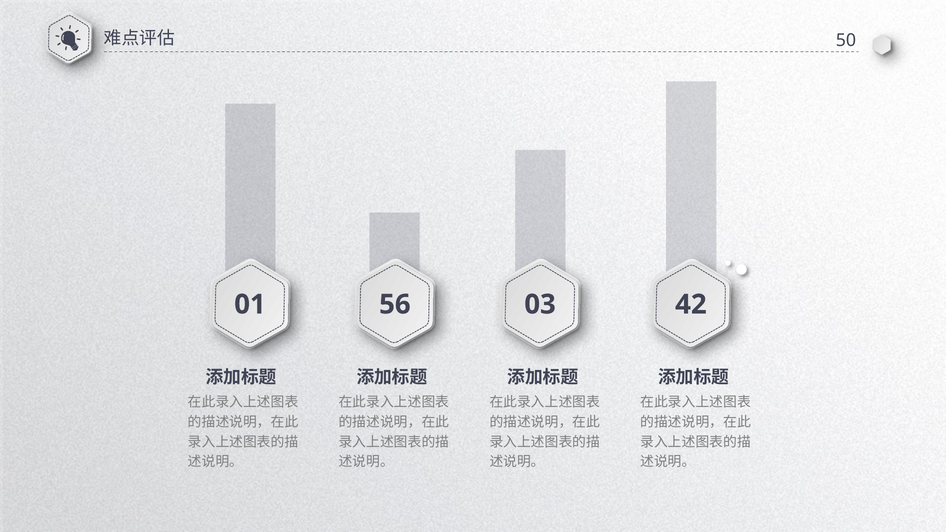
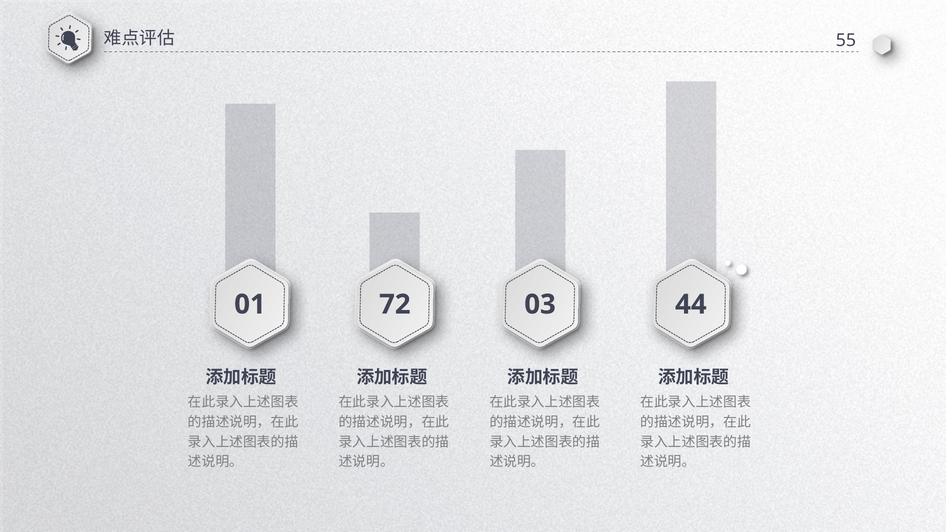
50: 50 -> 55 (846, 40)
56: 56 -> 72 (395, 304)
42: 42 -> 44 (691, 304)
